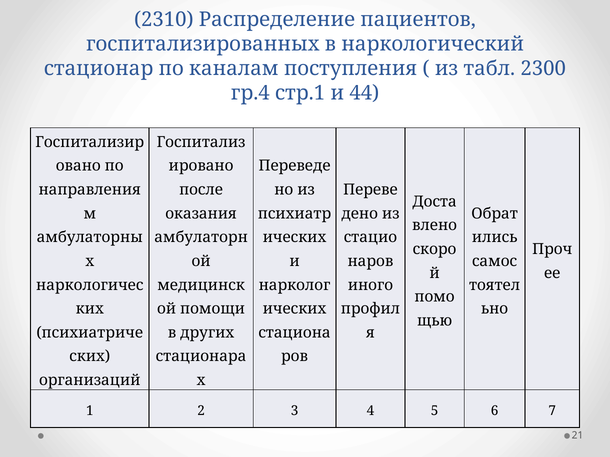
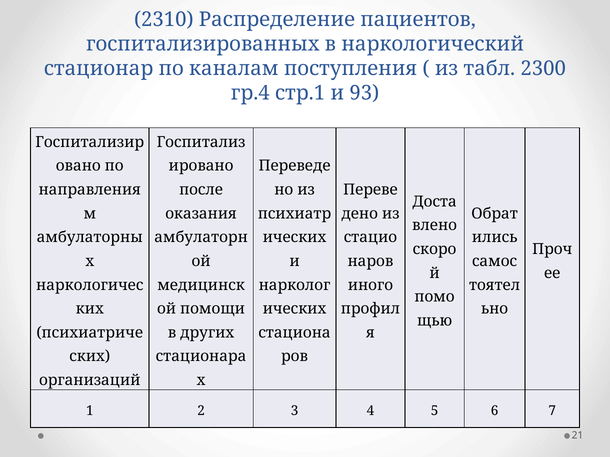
44: 44 -> 93 (364, 93)
